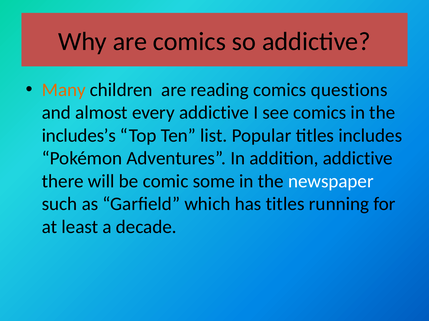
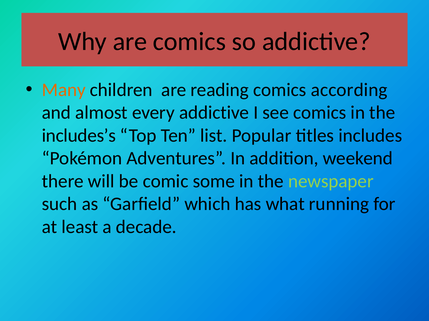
questions: questions -> according (349, 90)
addition addictive: addictive -> weekend (358, 159)
newspaper colour: white -> light green (331, 182)
has titles: titles -> what (285, 204)
